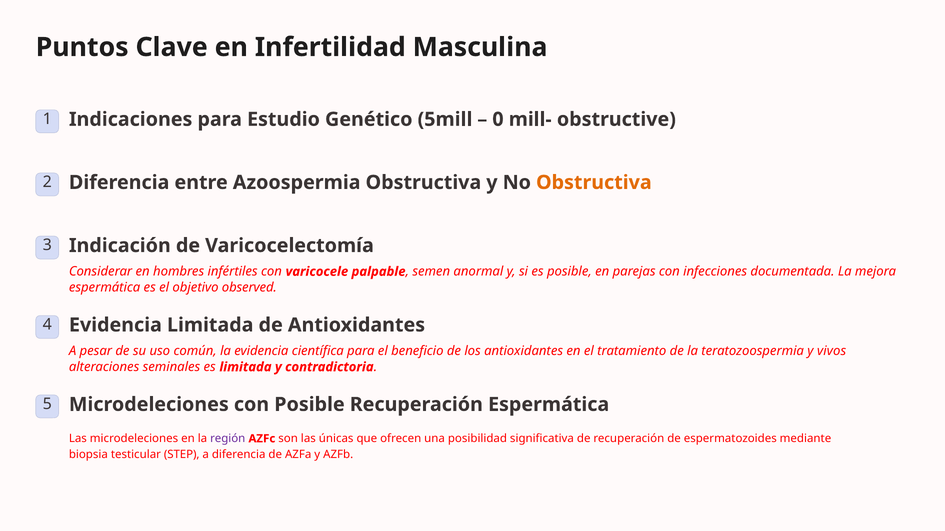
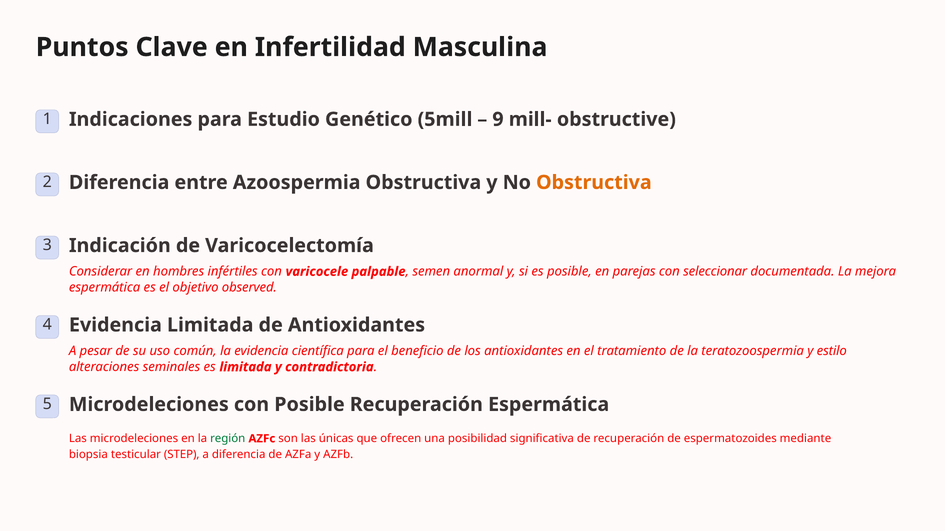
0: 0 -> 9 (498, 119)
infecciones: infecciones -> seleccionar (715, 272)
vivos: vivos -> estilo (832, 351)
región colour: purple -> green (228, 439)
